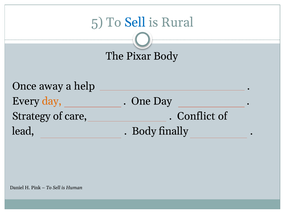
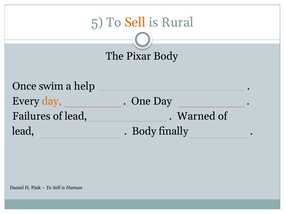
Sell colour: blue -> orange (135, 22)
away: away -> swim (51, 86)
Strategy: Strategy -> Failures (31, 116)
care: care -> lead (76, 116)
Conflict: Conflict -> Warned (196, 116)
